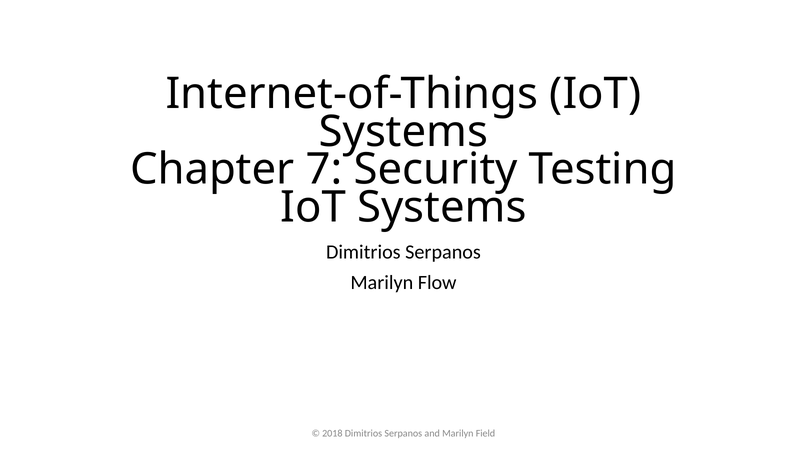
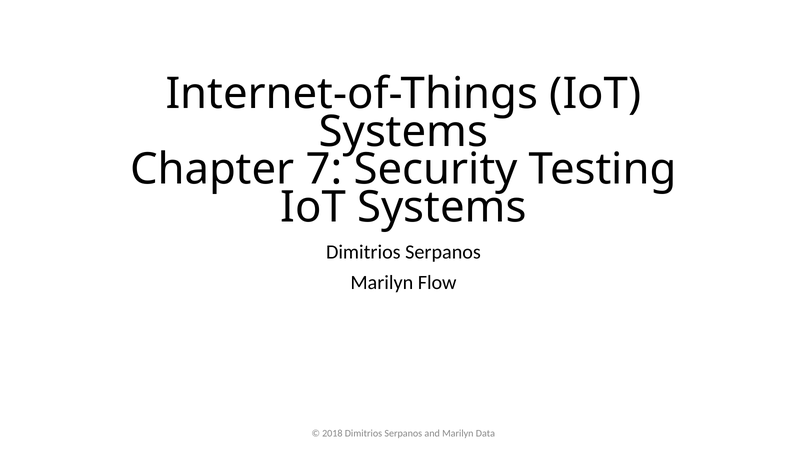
Field: Field -> Data (485, 433)
